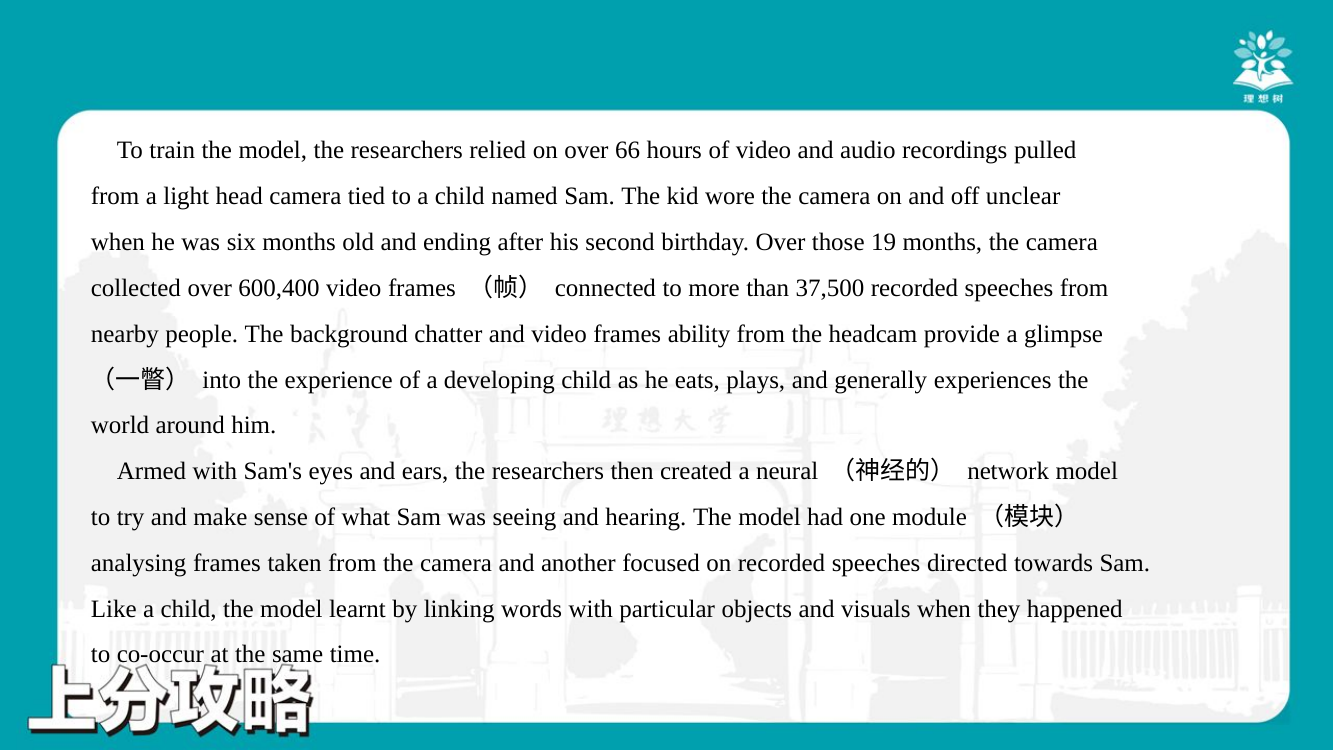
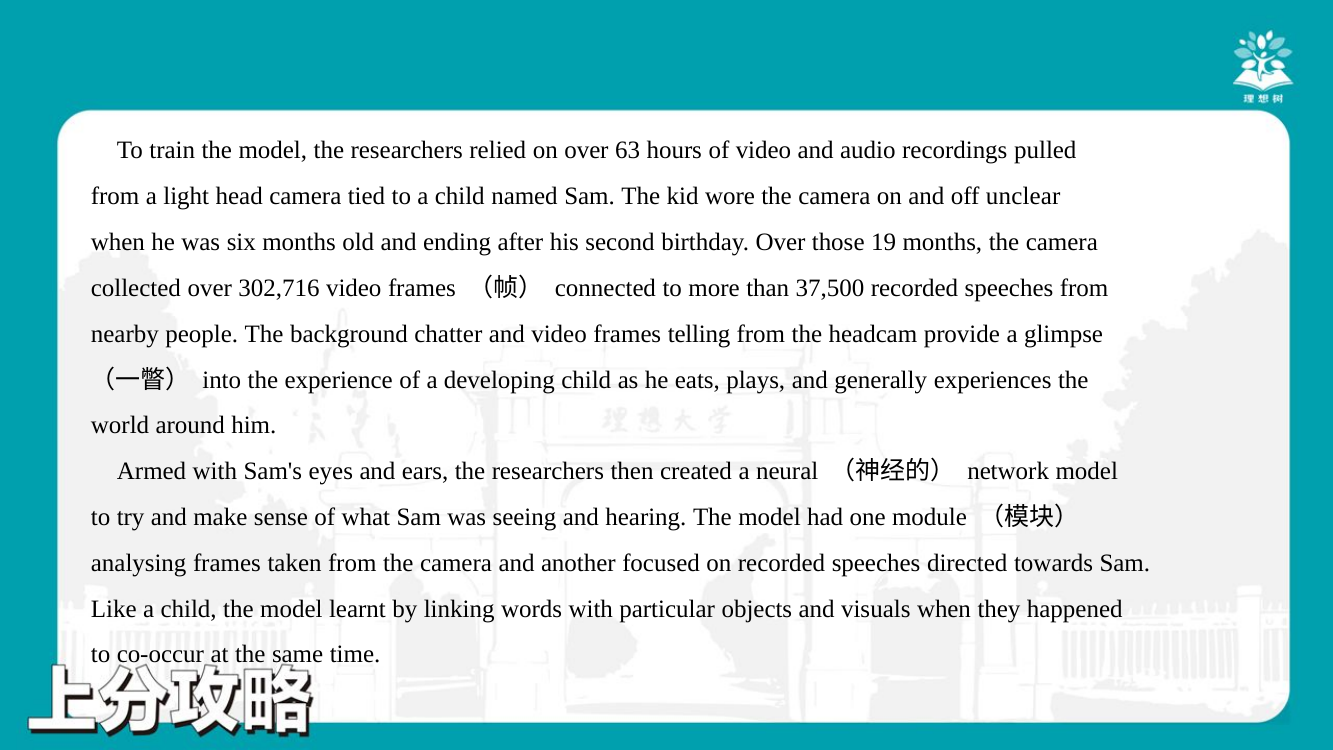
66: 66 -> 63 (628, 151)
600,400: 600,400 -> 302,716 (279, 288)
ability: ability -> telling (699, 334)
